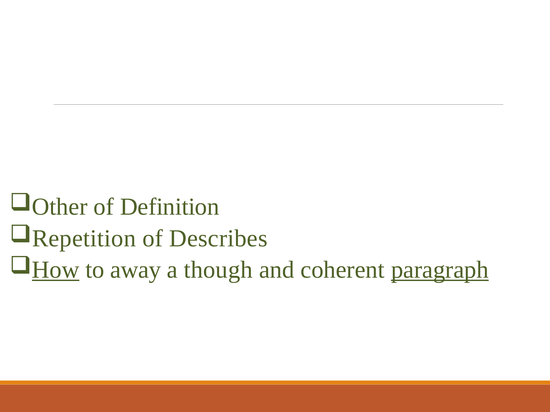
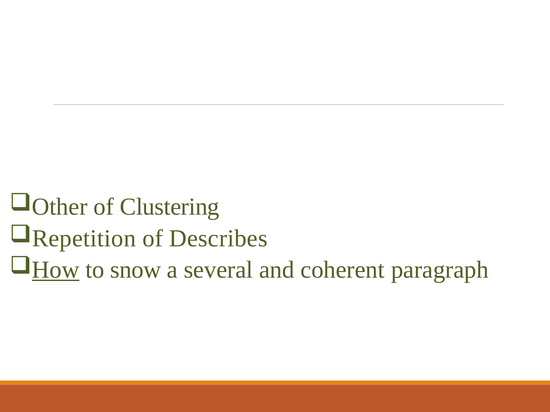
Definition: Definition -> Clustering (170, 207)
away: away -> snow (136, 270)
though: though -> several (218, 270)
paragraph underline: present -> none (440, 270)
